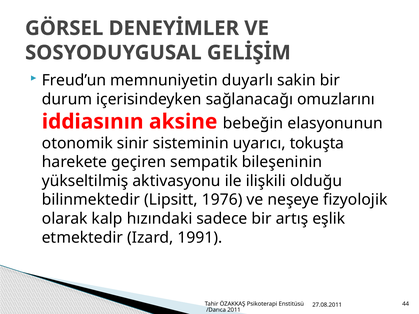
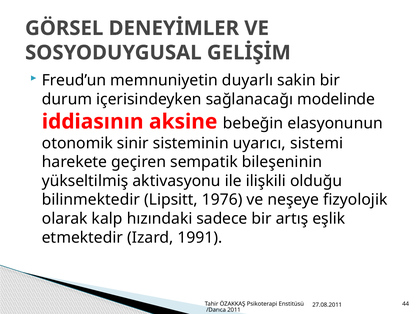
omuzlarını: omuzlarını -> modelinde (336, 99)
tokuşta: tokuşta -> sistemi (317, 143)
